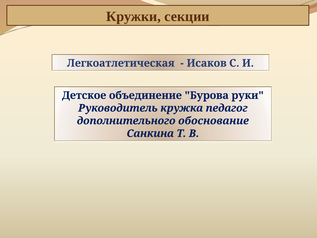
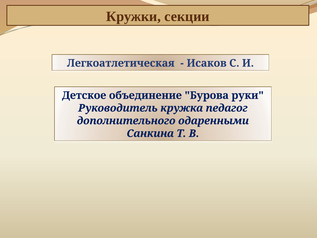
обоснование: обоснование -> одаренными (214, 121)
